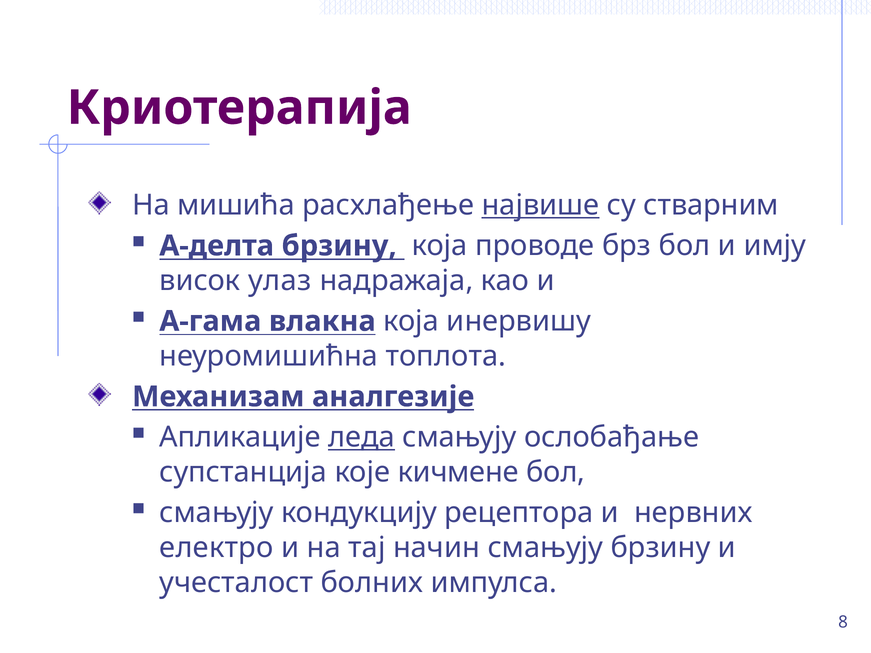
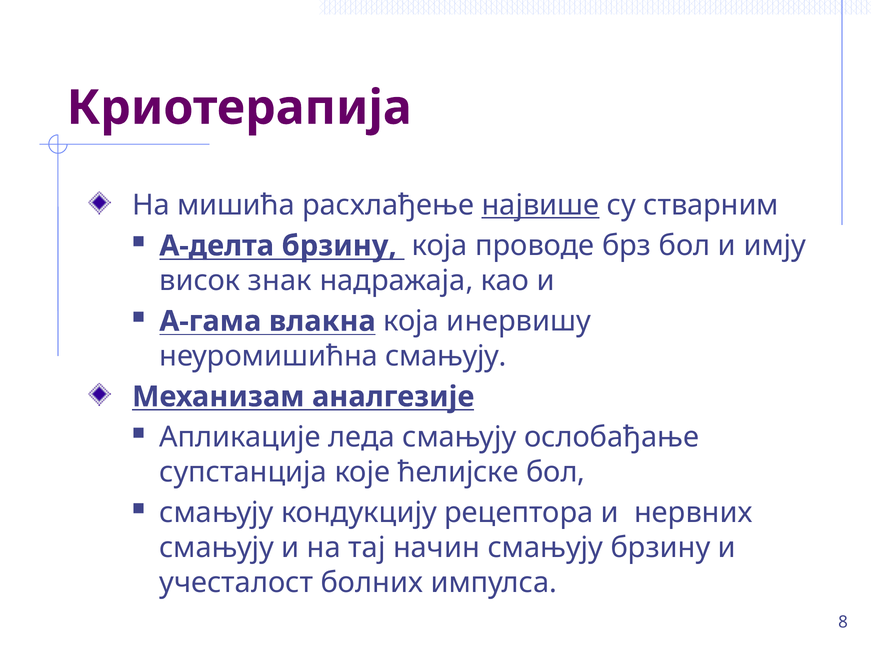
улаз: улаз -> знак (280, 281)
неуромишићна топлота: топлота -> смањују (446, 356)
леда underline: present -> none (362, 438)
кичмене: кичмене -> ћелијске (458, 472)
електро: електро -> смањују (217, 548)
